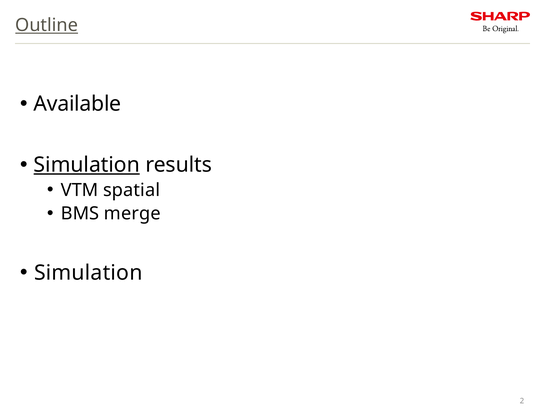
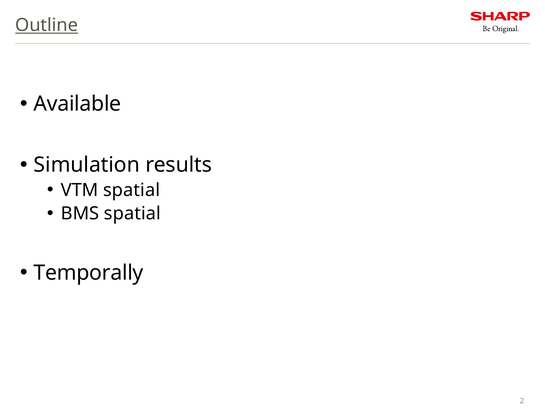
Simulation underline: present -> none (87, 165)
BMS merge: merge -> spatial (132, 213)
Simulation: Simulation -> Temporally (88, 273)
